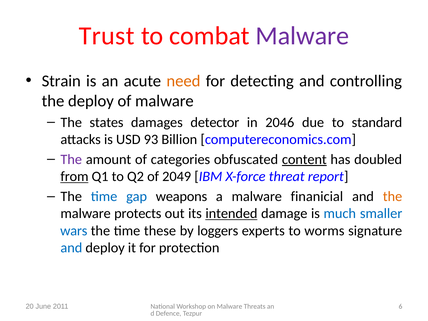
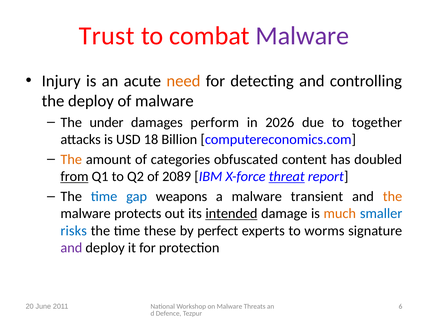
Strain: Strain -> Injury (61, 81)
states: states -> under (107, 122)
detector: detector -> perform (215, 122)
2046: 2046 -> 2026 (280, 122)
standard: standard -> together (377, 122)
93: 93 -> 18 (151, 139)
The colour: purple -> orange (71, 159)
content underline: present -> none (304, 159)
2049: 2049 -> 2089 (177, 176)
threat underline: none -> present (287, 176)
finanicial: finanicial -> transient (317, 196)
much colour: blue -> orange (340, 214)
wars: wars -> risks (74, 231)
loggers: loggers -> perfect (218, 231)
and colour: blue -> purple (71, 248)
